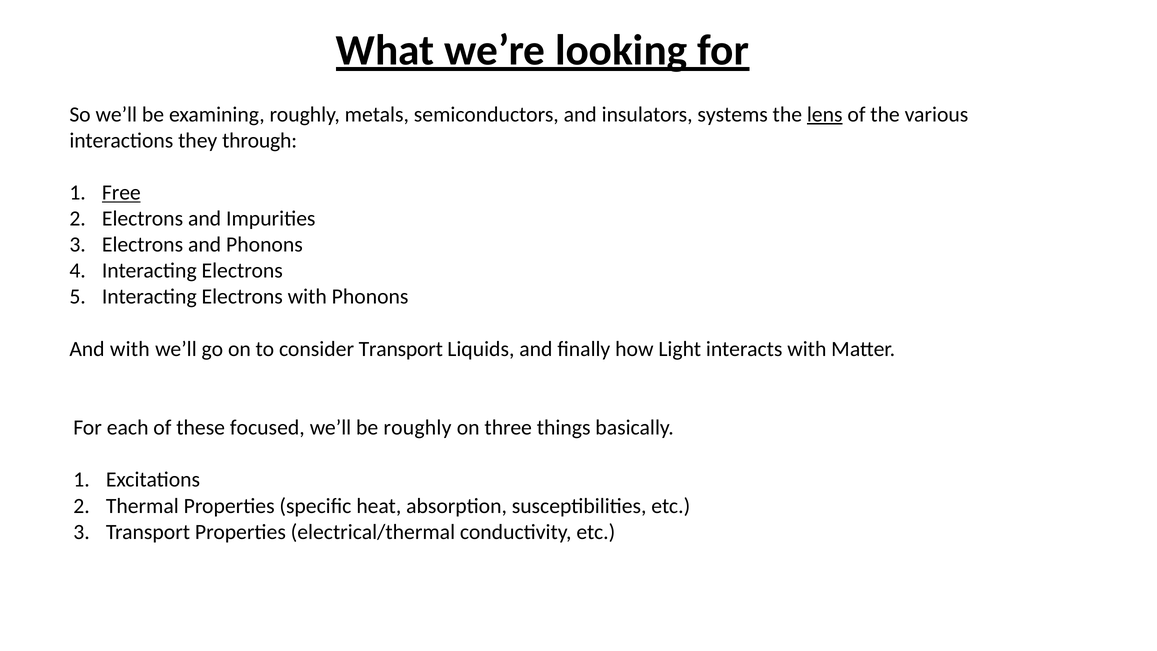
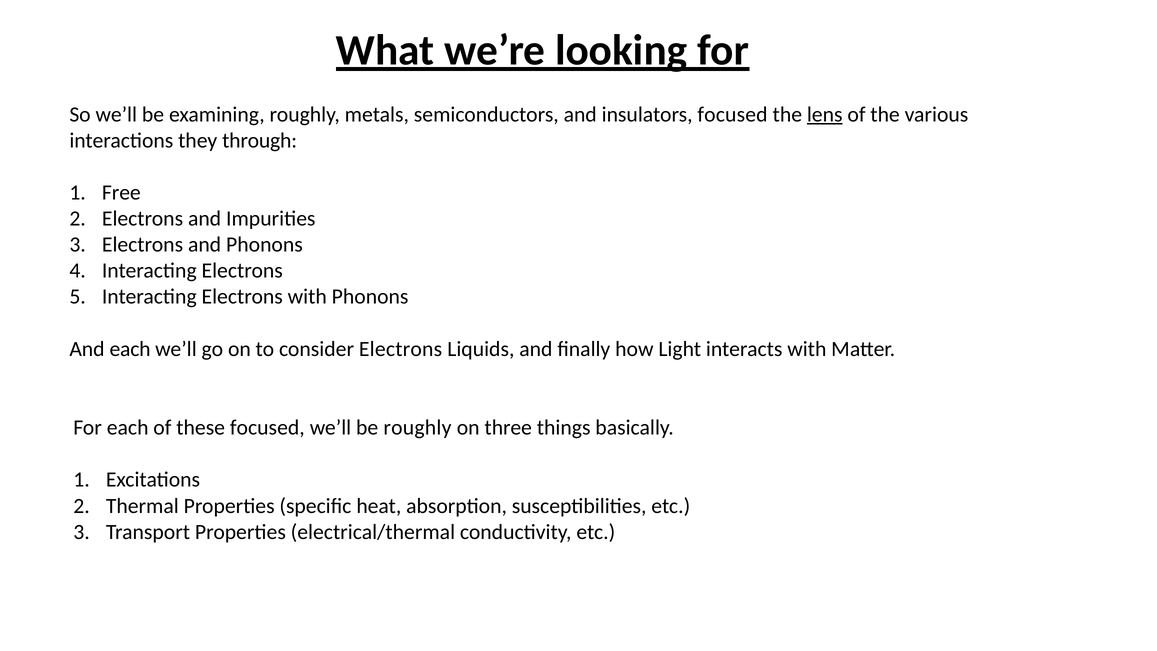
insulators systems: systems -> focused (733, 114)
Free underline: present -> none (121, 193)
And with: with -> each (130, 349)
consider Transport: Transport -> Electrons (401, 349)
